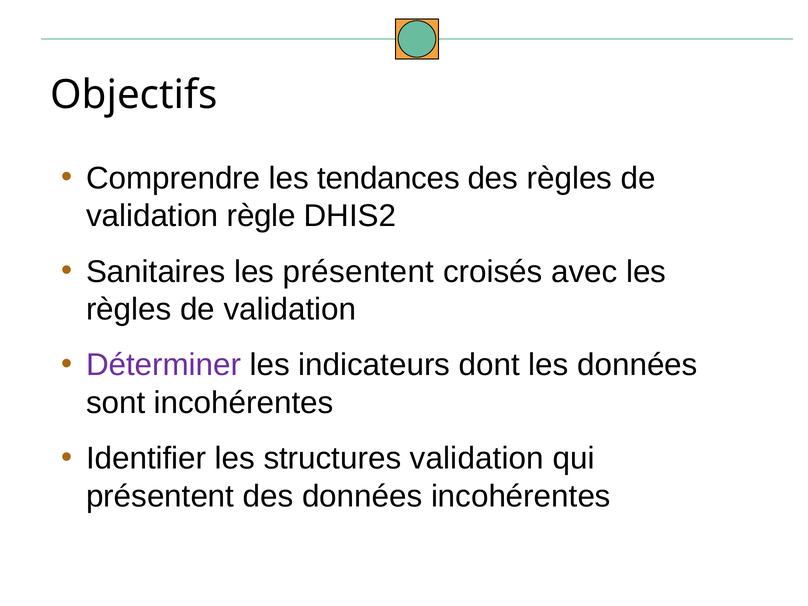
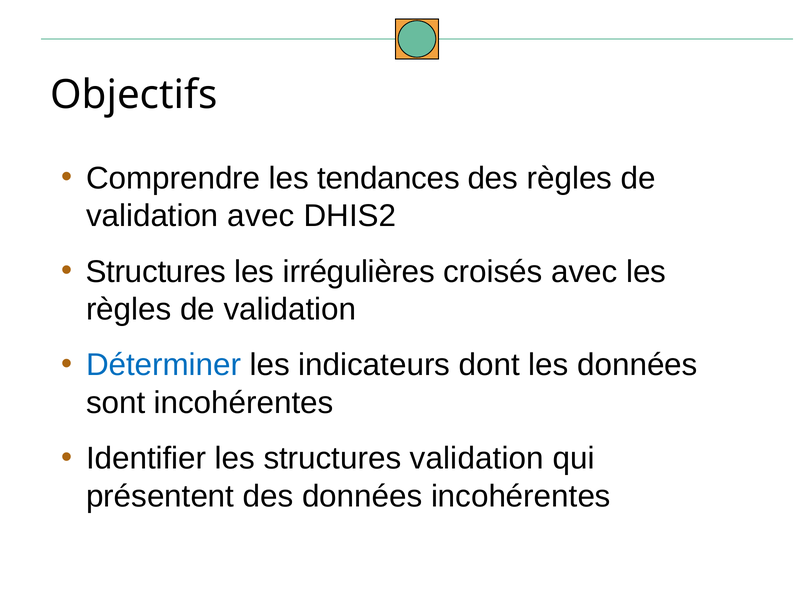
validation règle: règle -> avec (261, 216)
Sanitaires: Sanitaires -> Structures (156, 272)
les présentent: présentent -> irrégulières (359, 272)
Déterminer colour: purple -> blue (164, 365)
